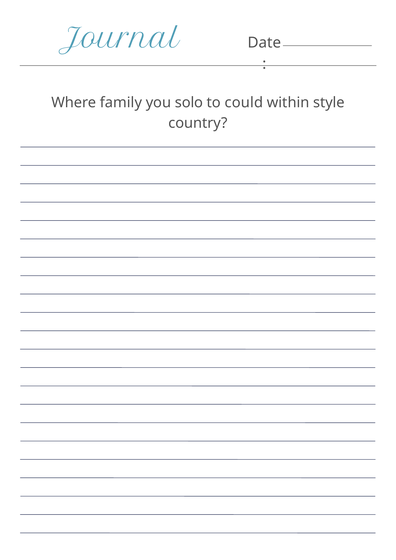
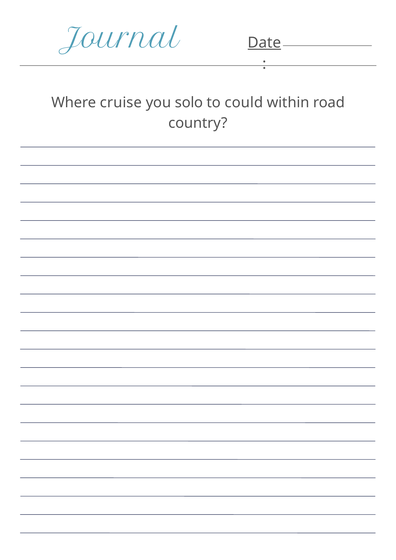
Date underline: none -> present (264, 43)
family: family -> cruise (121, 103)
style: style -> road (329, 103)
